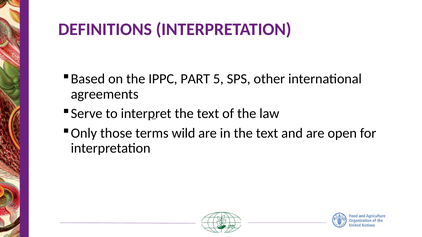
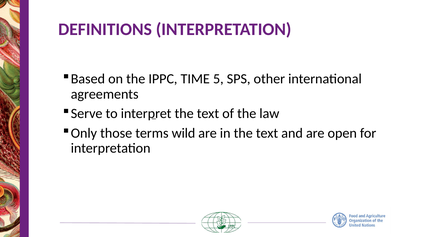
PART: PART -> TIME (195, 79)
